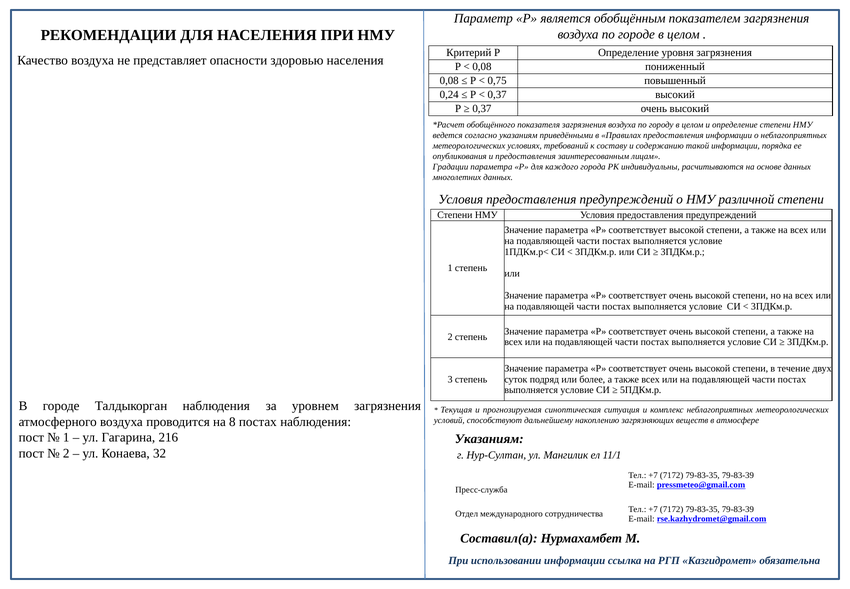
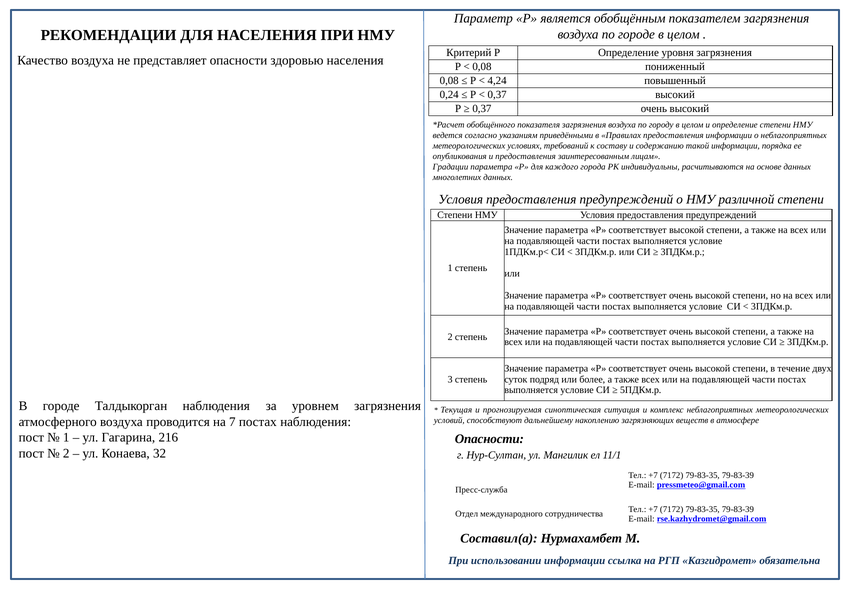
0,75: 0,75 -> 4,24 (497, 81)
8: 8 -> 7 (232, 421)
Указаниям: Указаниям -> Опасности (489, 438)
